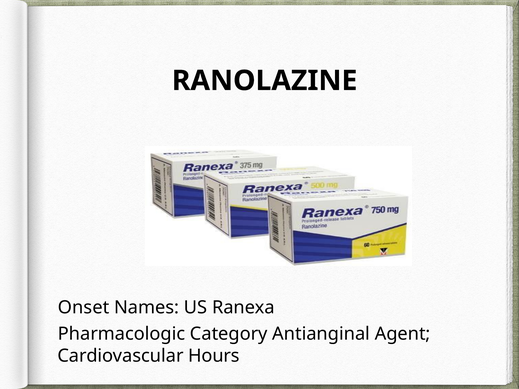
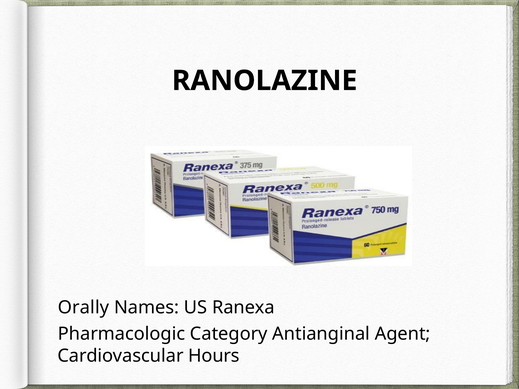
Onset: Onset -> Orally (84, 308)
